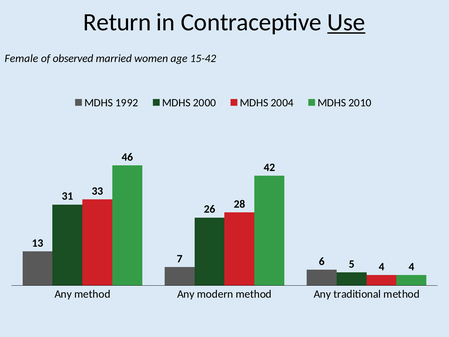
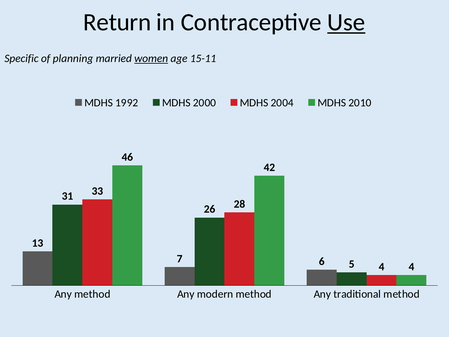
Female: Female -> Specific (21, 58)
observed: observed -> planning (73, 58)
women underline: none -> present (151, 58)
15-42: 15-42 -> 15-11 (203, 58)
